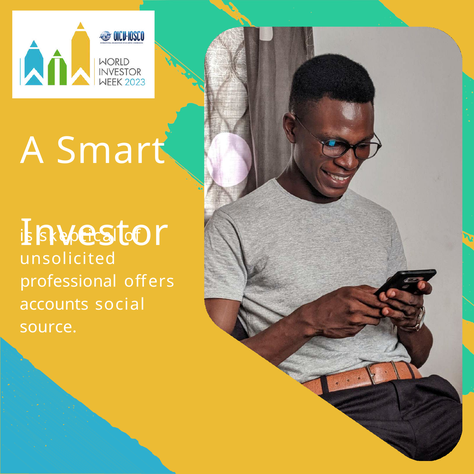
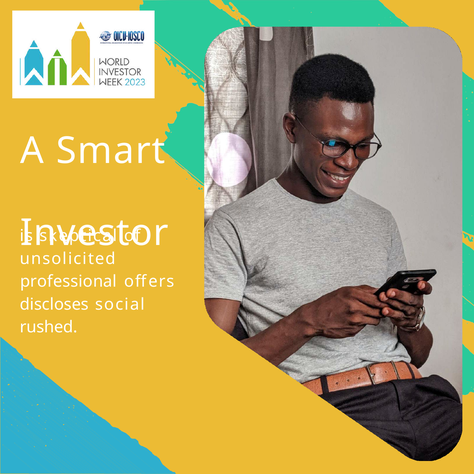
accounts: accounts -> discloses (54, 304)
source: source -> rushed (49, 327)
